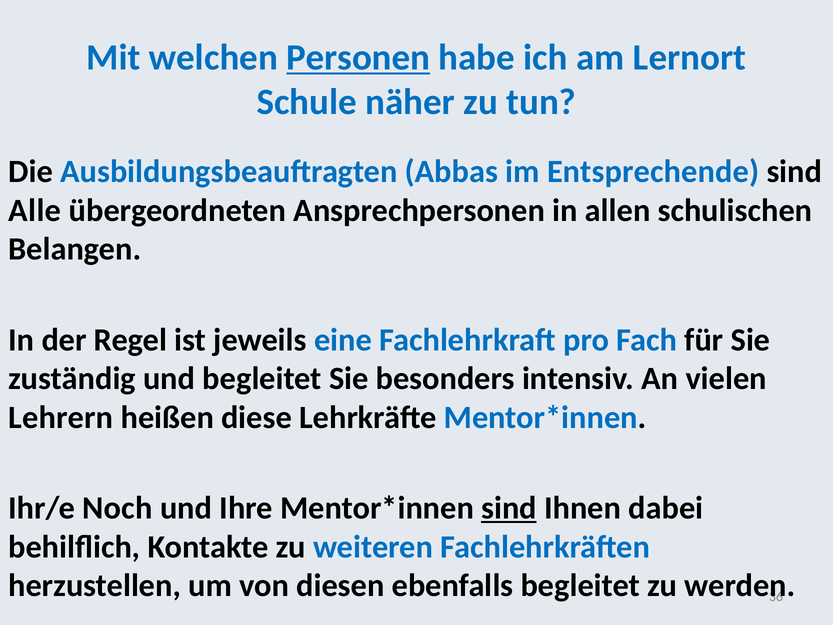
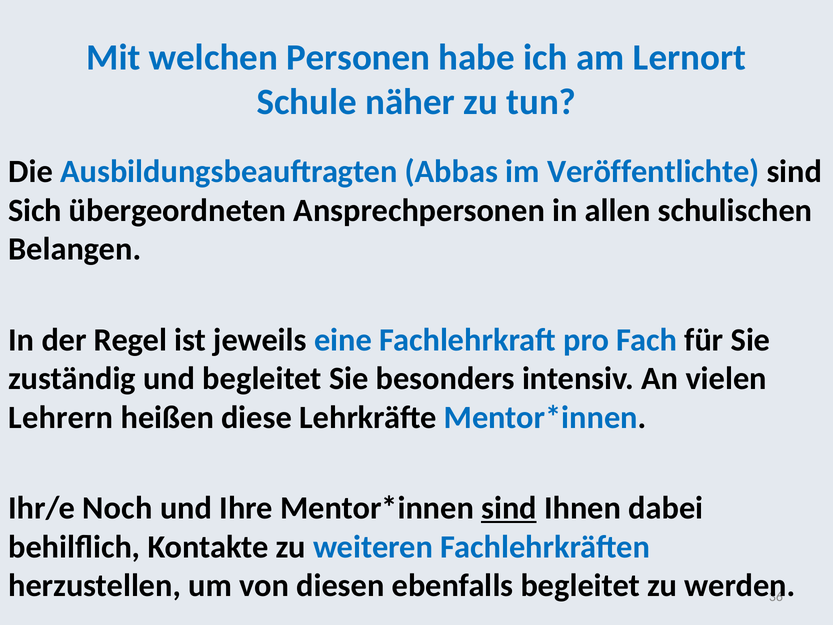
Personen underline: present -> none (358, 57)
Entsprechende: Entsprechende -> Veröffentlichte (653, 172)
Alle: Alle -> Sich (35, 210)
